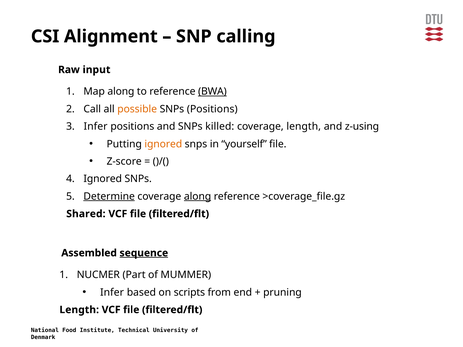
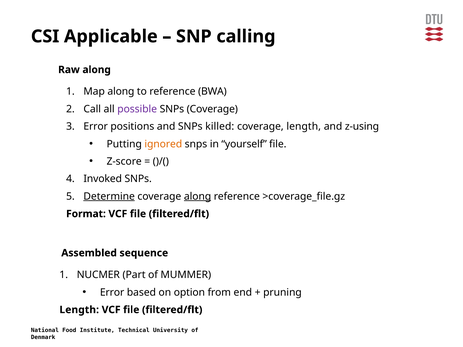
Alignment: Alignment -> Applicable (111, 36)
Raw input: input -> along (97, 70)
BWA underline: present -> none (212, 92)
possible colour: orange -> purple (137, 109)
SNPs Positions: Positions -> Coverage (212, 109)
Infer: Infer -> Error (96, 127)
Ignored: Ignored -> Invoked (103, 179)
Shared: Shared -> Format (86, 214)
sequence underline: present -> none (144, 253)
Infer: Infer -> Error (112, 293)
scripts: scripts -> option (189, 293)
